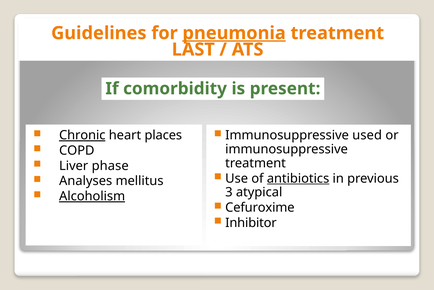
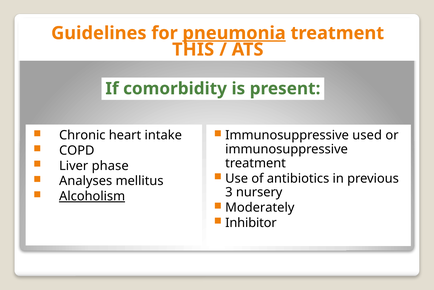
LAST: LAST -> THIS (193, 49)
Chronic underline: present -> none (82, 135)
places: places -> intake (163, 135)
antibiotics underline: present -> none (298, 178)
atypical: atypical -> nursery (259, 192)
Cefuroxime: Cefuroxime -> Moderately (260, 207)
